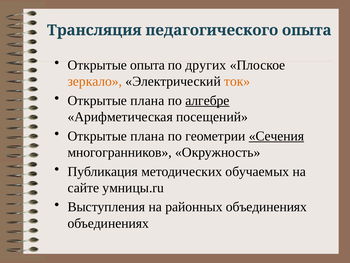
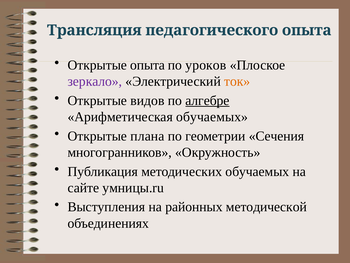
других: других -> уроков (206, 65)
зеркало colour: orange -> purple (95, 81)
плана: плана -> видов (147, 100)
Арифметическая посещений: посещений -> обучаемых (212, 117)
Сечения underline: present -> none (276, 136)
районных объединениях: объединениях -> методической (266, 207)
